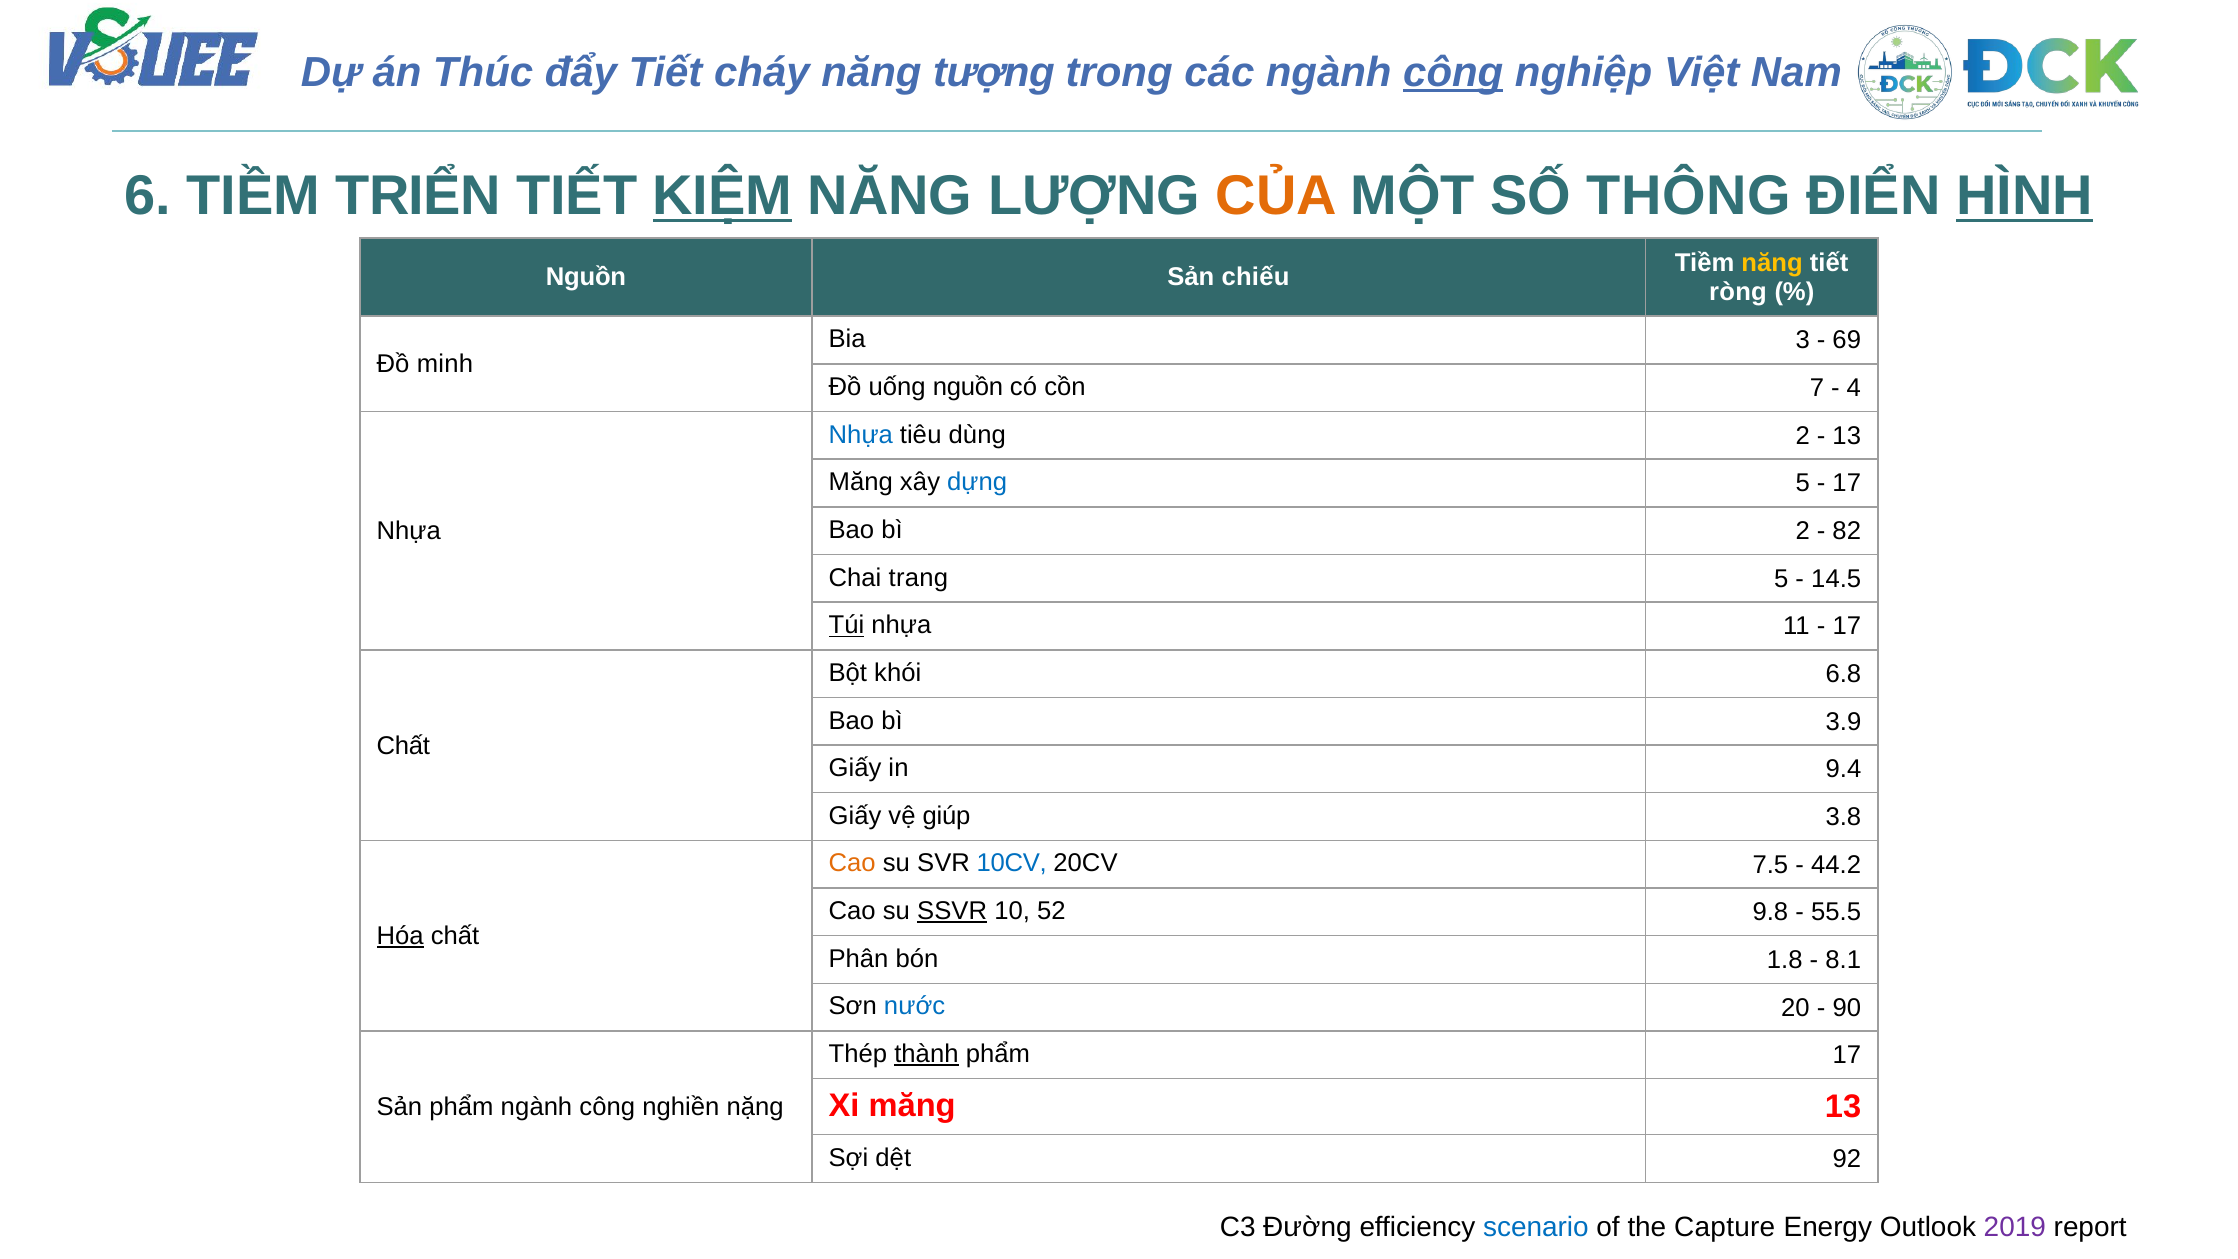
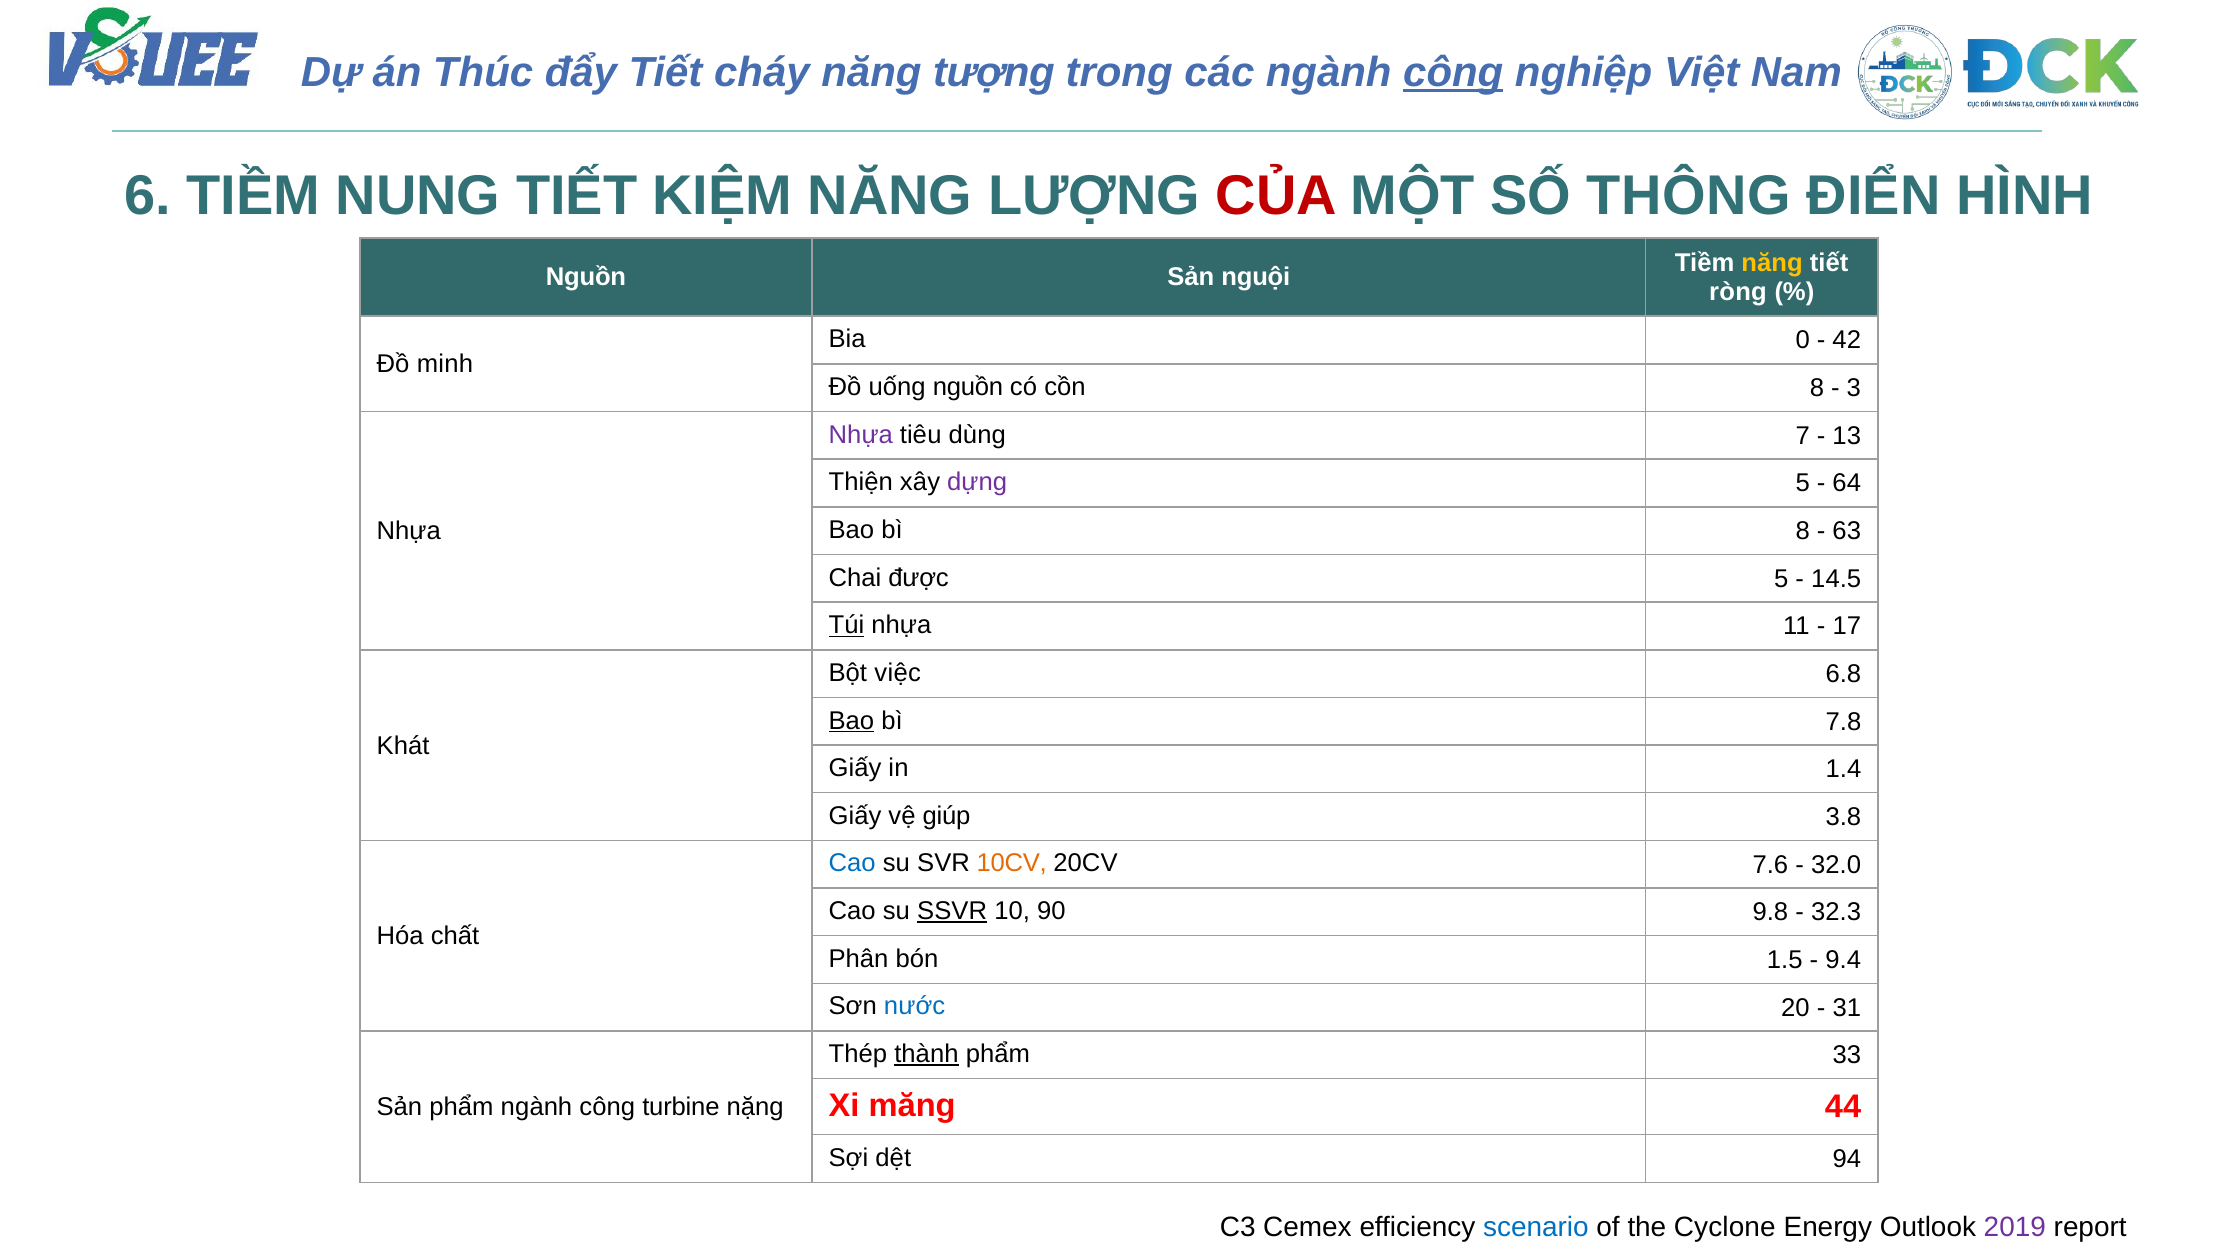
TRIỂN: TRIỂN -> NUNG (418, 196)
KIỆM underline: present -> none (723, 196)
CỦA colour: orange -> red (1276, 196)
HÌNH underline: present -> none (2025, 196)
chiếu: chiếu -> nguội (1256, 277)
3: 3 -> 0 (1803, 340)
69: 69 -> 42 (1847, 340)
cồn 7: 7 -> 8 (1817, 388)
4: 4 -> 3 (1854, 388)
Nhựa colour: blue -> purple (861, 435)
dùng 2: 2 -> 7 (1803, 436)
Măng: Măng -> Thiện (861, 482)
dựng colour: blue -> purple (977, 482)
17: 17 -> 64 (1847, 483)
bì 2: 2 -> 8 (1803, 531)
82: 82 -> 63 (1847, 531)
trang: trang -> được (919, 578)
khói: khói -> việc (898, 673)
Bao underline: none -> present (851, 720)
3.9: 3.9 -> 7.8 (1843, 722)
Chất: Chất -> Khát (403, 745)
9.4: 9.4 -> 1.4 (1843, 769)
Cao colour: orange -> blue (852, 863)
10CV colour: blue -> orange (1012, 863)
7.5: 7.5 -> 7.6 (1770, 865)
44.2: 44.2 -> 32.0 (1836, 865)
52: 52 -> 90 (1051, 911)
55.5: 55.5 -> 32.3 (1836, 912)
Hóa underline: present -> none (400, 936)
1.8: 1.8 -> 1.5 (1785, 960)
8.1: 8.1 -> 9.4 (1843, 960)
90: 90 -> 31 (1847, 1007)
phẩm 17: 17 -> 33 (1847, 1055)
măng 13: 13 -> 44 (1843, 1107)
nghiền: nghiền -> turbine (681, 1107)
92: 92 -> 94 (1847, 1159)
Đường: Đường -> Cemex (1307, 1227)
Capture: Capture -> Cyclone (1725, 1227)
